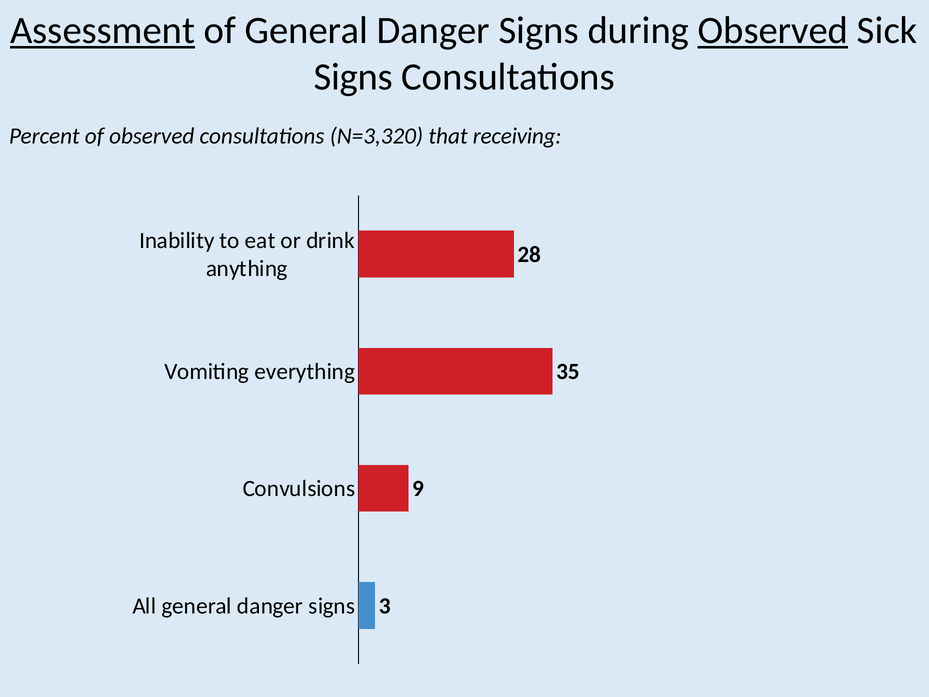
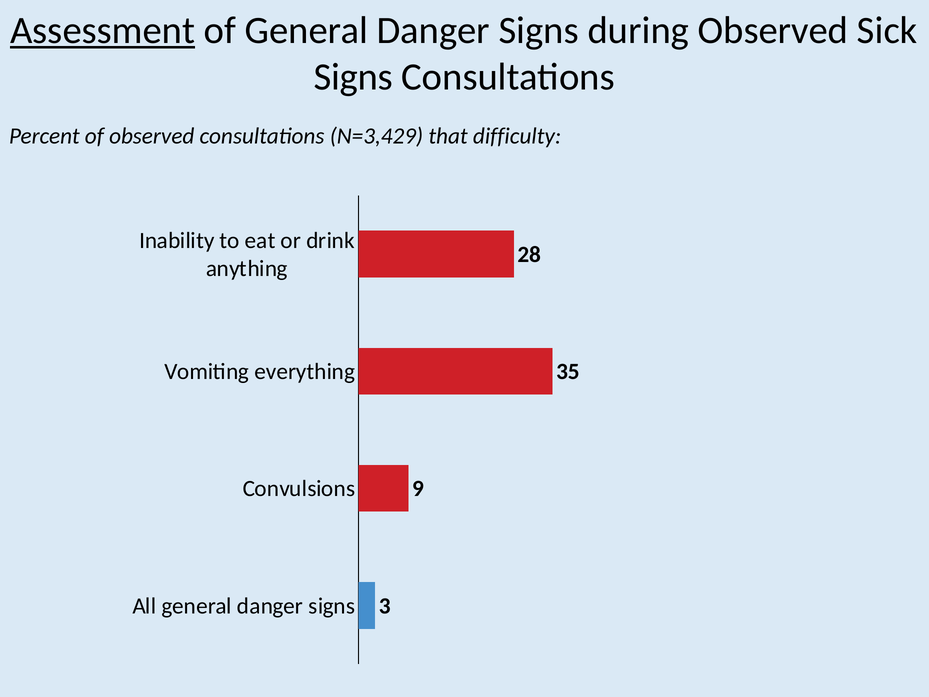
Observed underline: present -> none (773, 31)
N=3,320: N=3,320 -> N=3,429 (376, 136)
receiving: receiving -> difficulty (517, 136)
